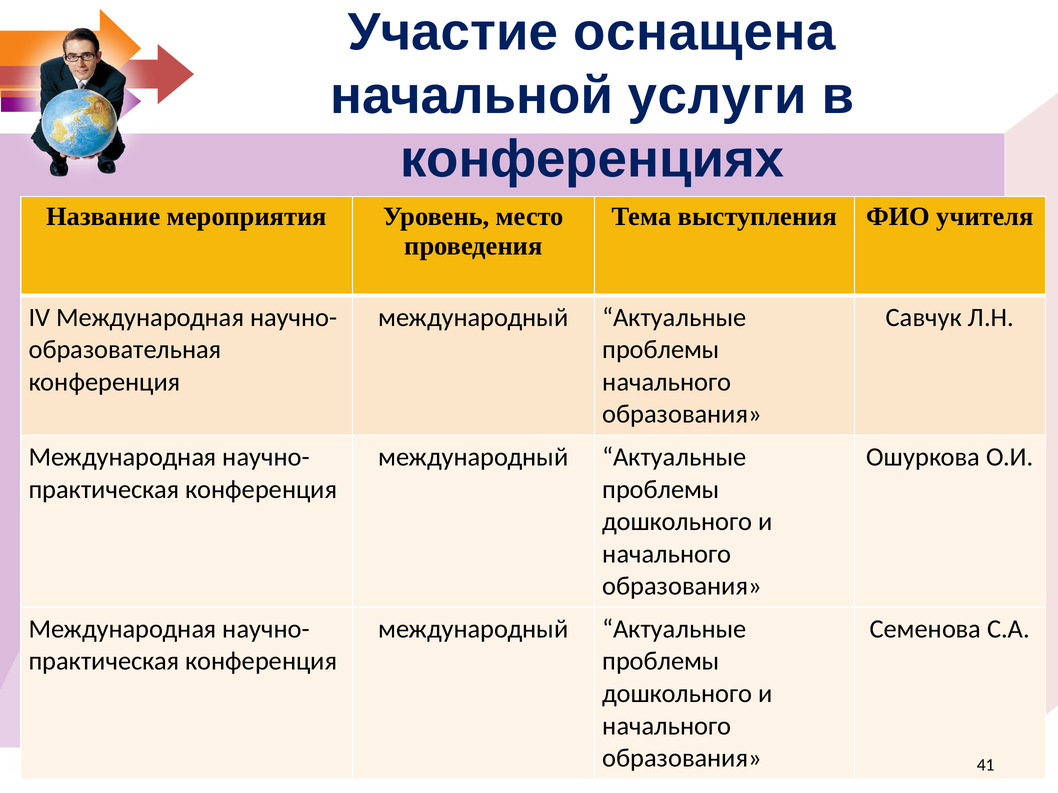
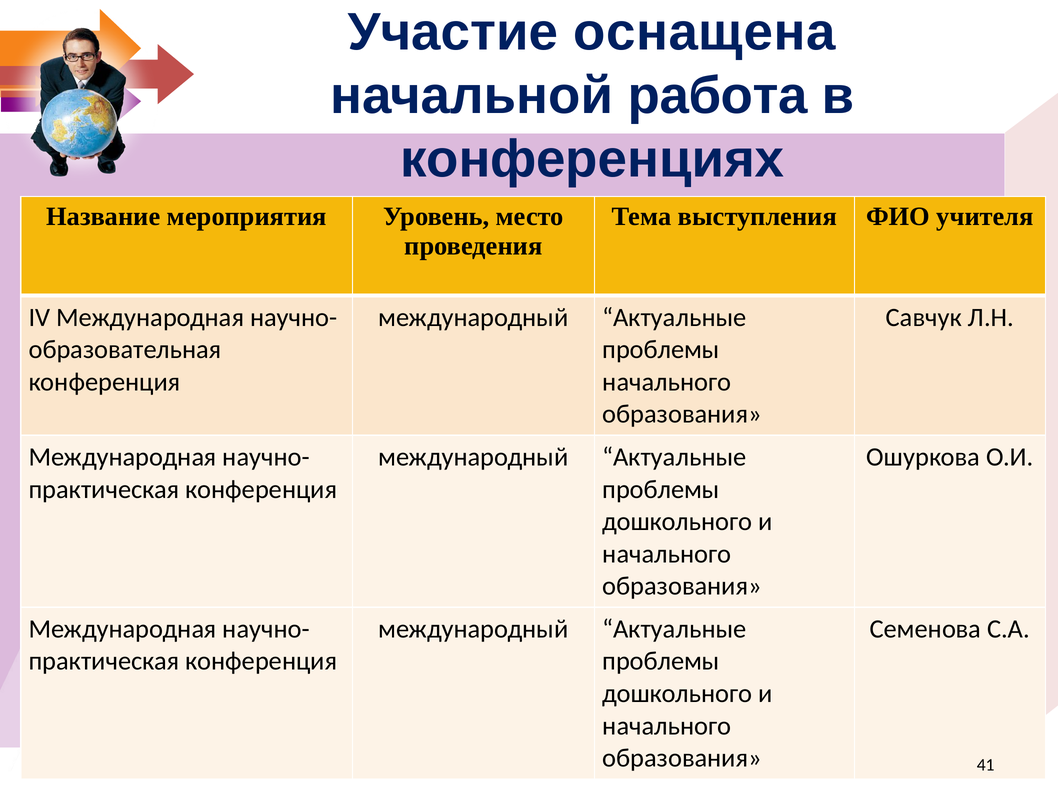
услуги: услуги -> работа (718, 96)
